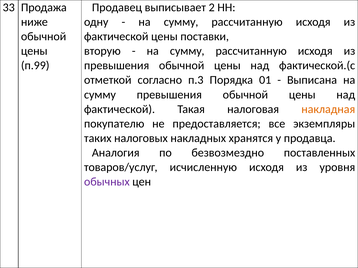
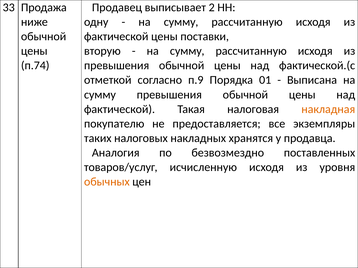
п.99: п.99 -> п.74 (35, 66)
п.3: п.3 -> п.9 (196, 80)
обычных colour: purple -> orange (107, 182)
